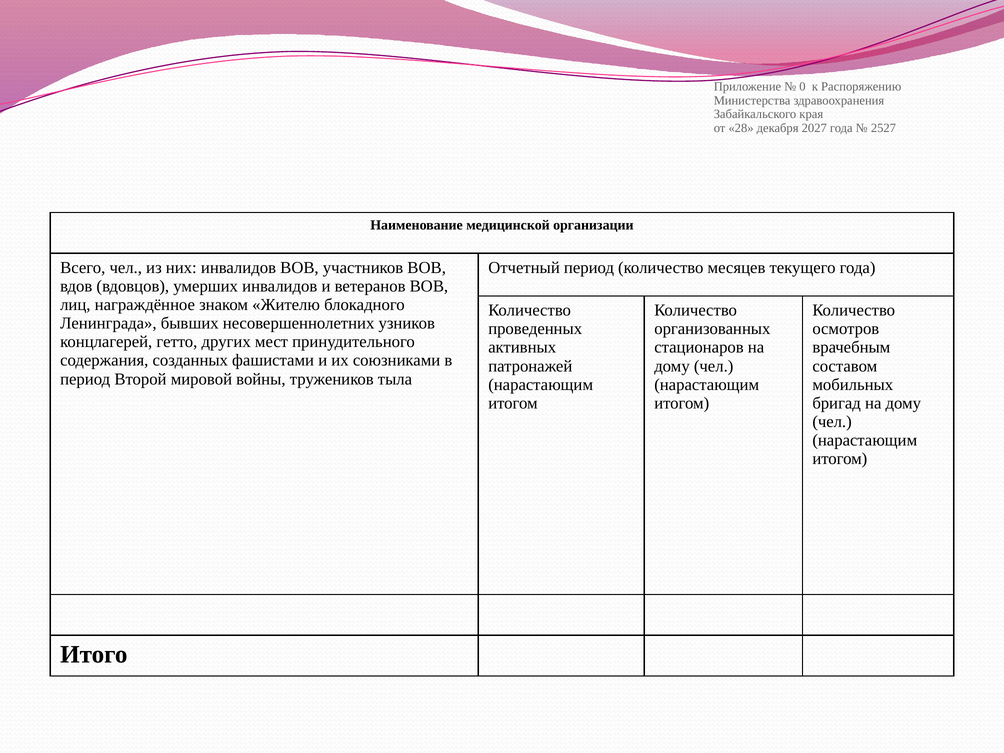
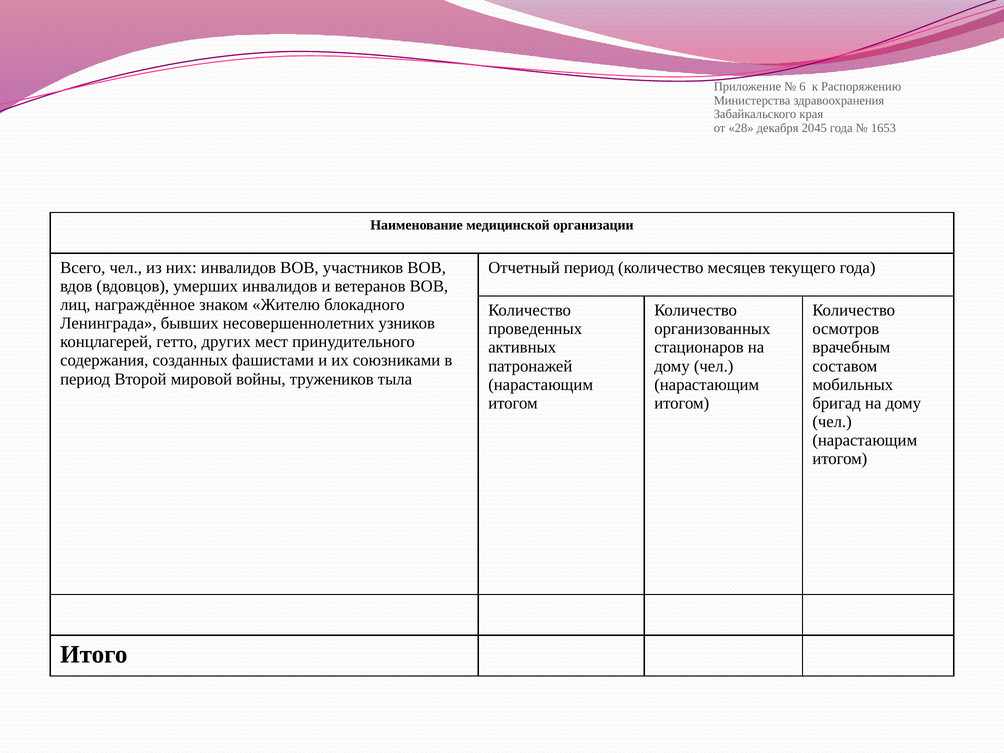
0: 0 -> 6 (802, 86)
2027: 2027 -> 2045 (814, 128)
2527: 2527 -> 1653 (883, 128)
